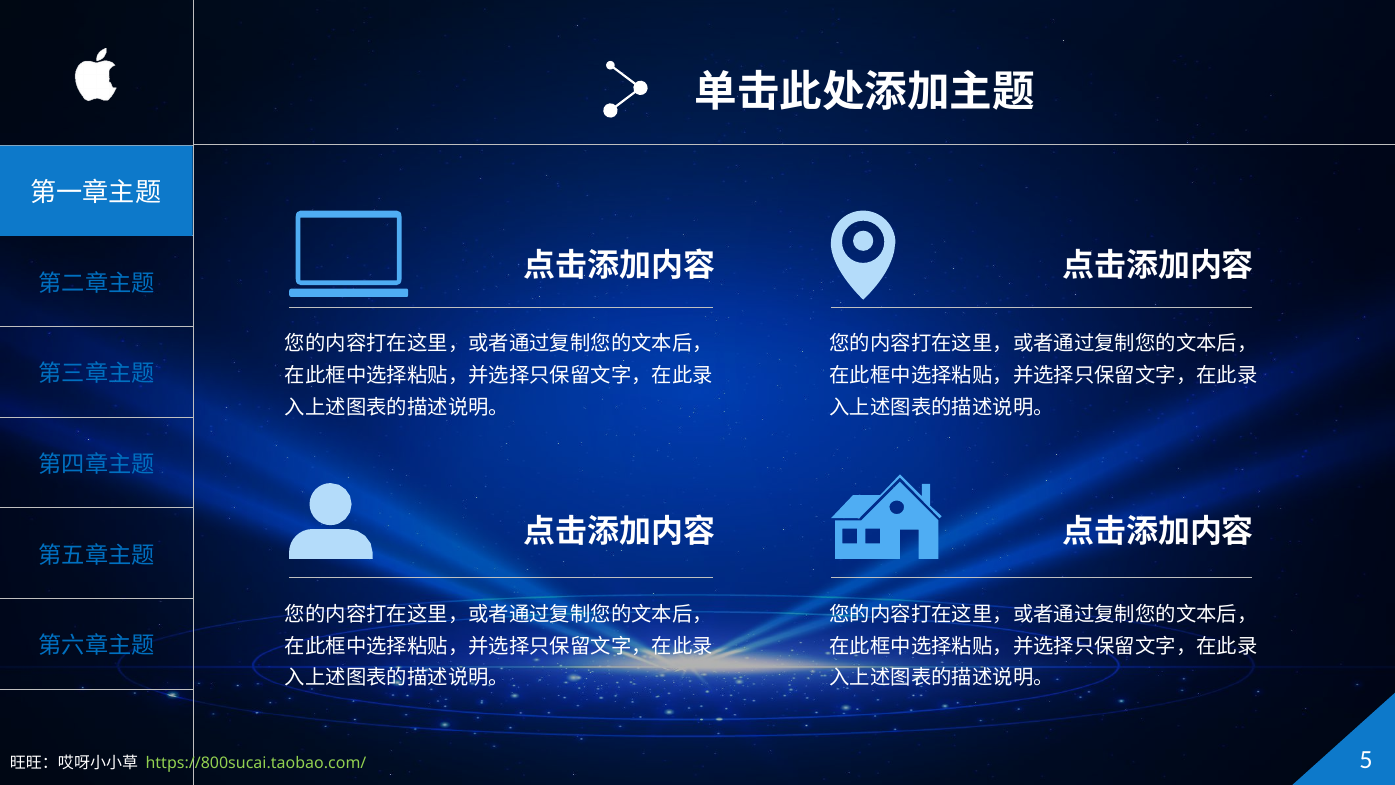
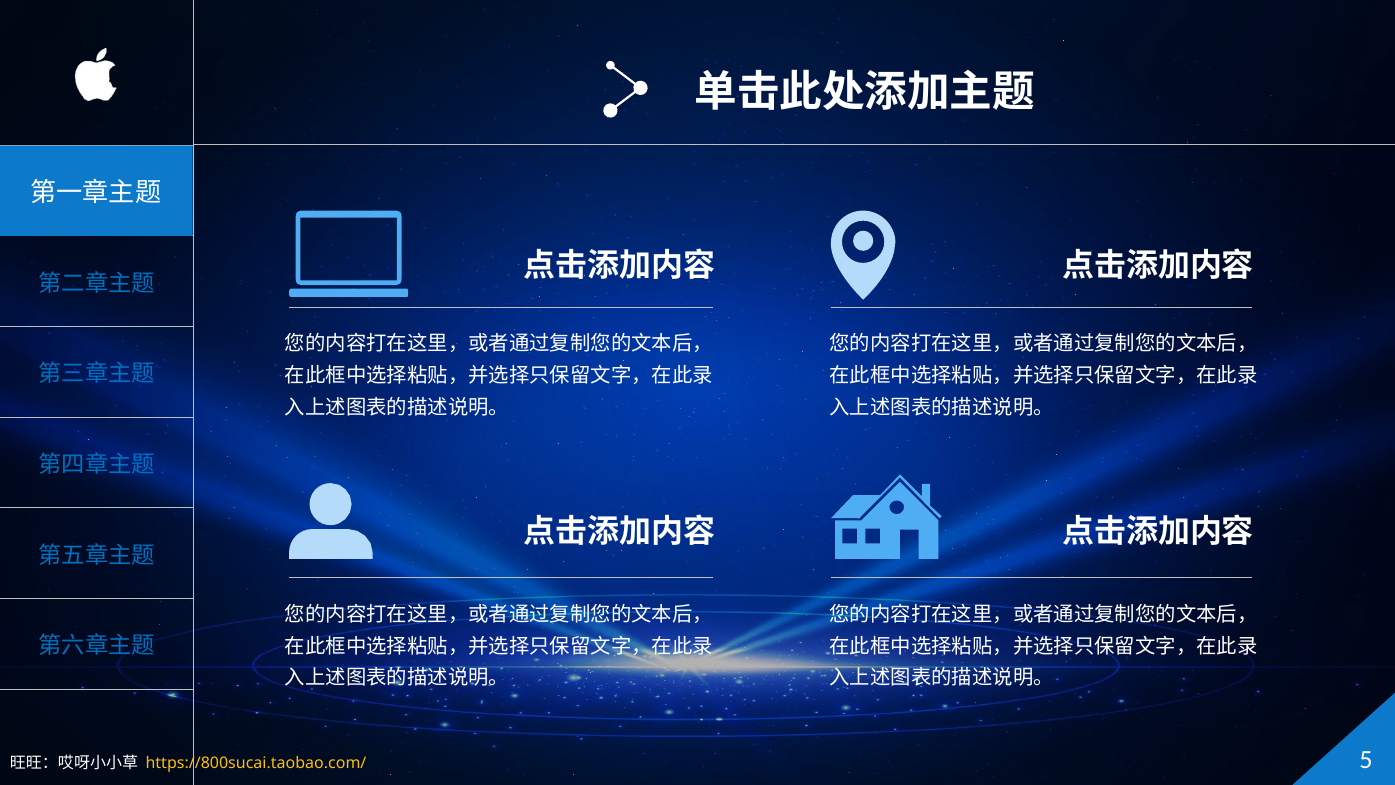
https://800sucai.taobao.com/ colour: light green -> yellow (256, 763)
